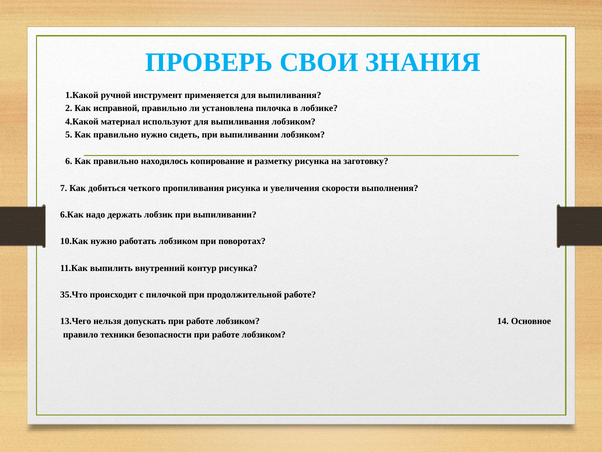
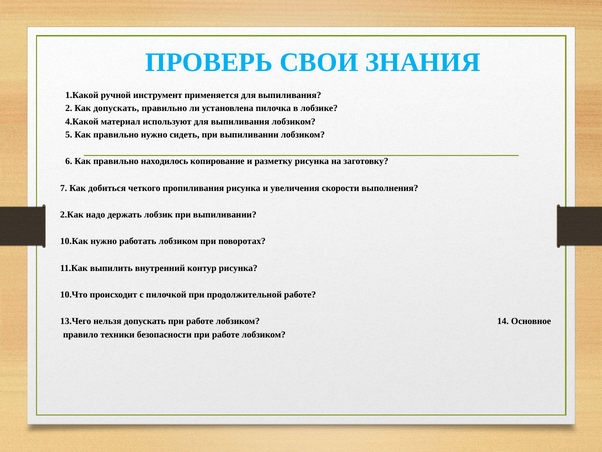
Как исправной: исправной -> допускать (116, 108)
6.Как: 6.Как -> 2.Как (72, 214)
35.Что: 35.Что -> 10.Что (74, 294)
